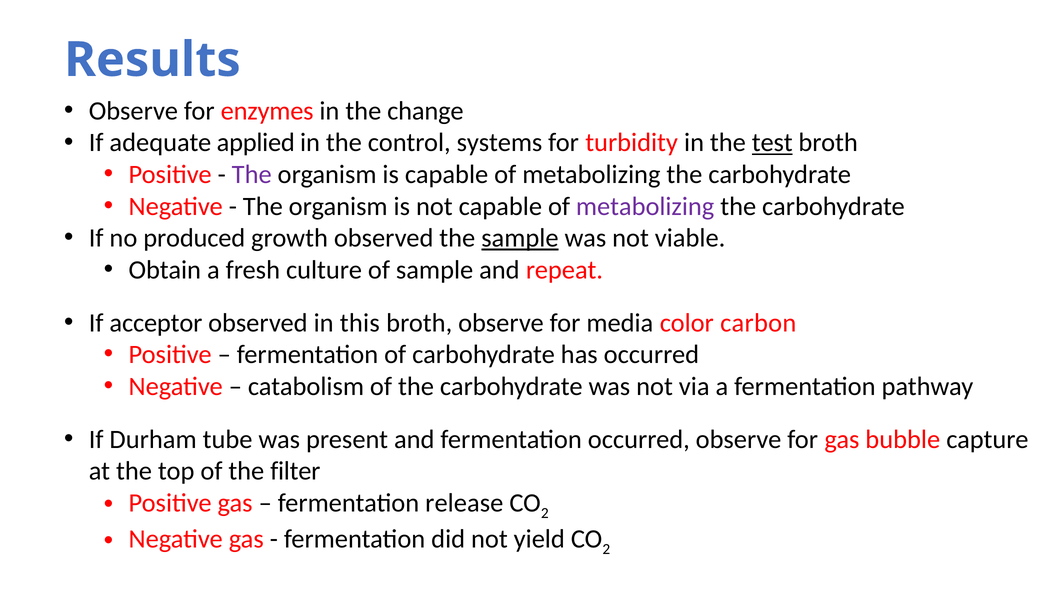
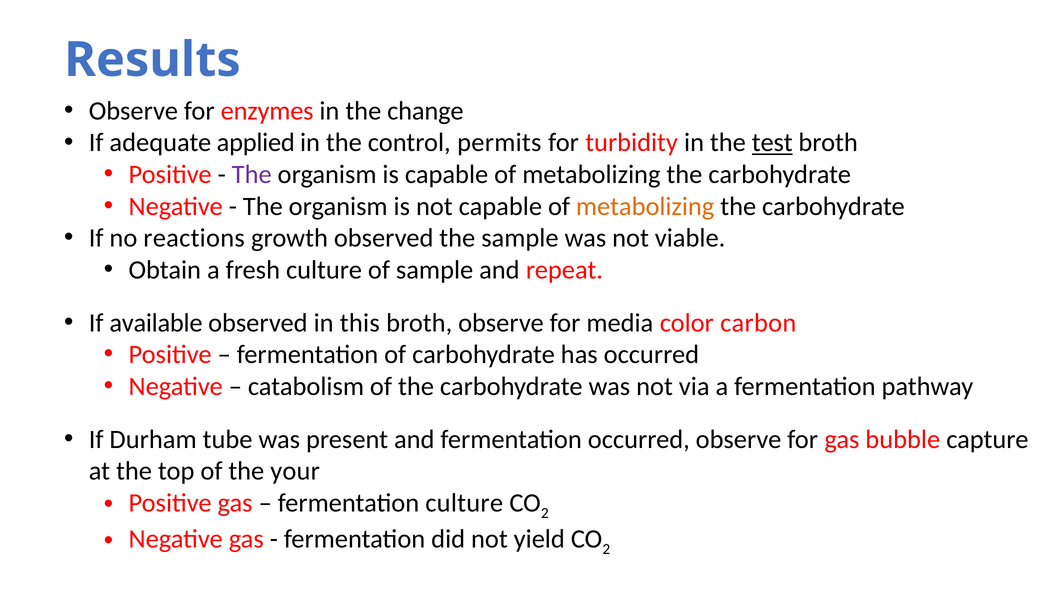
systems: systems -> permits (499, 143)
metabolizing colour: purple -> orange (645, 206)
produced: produced -> reactions (194, 238)
sample underline: present -> none (520, 238)
acceptor: acceptor -> available (156, 323)
filter: filter -> your (295, 471)
fermentation release: release -> culture (464, 503)
